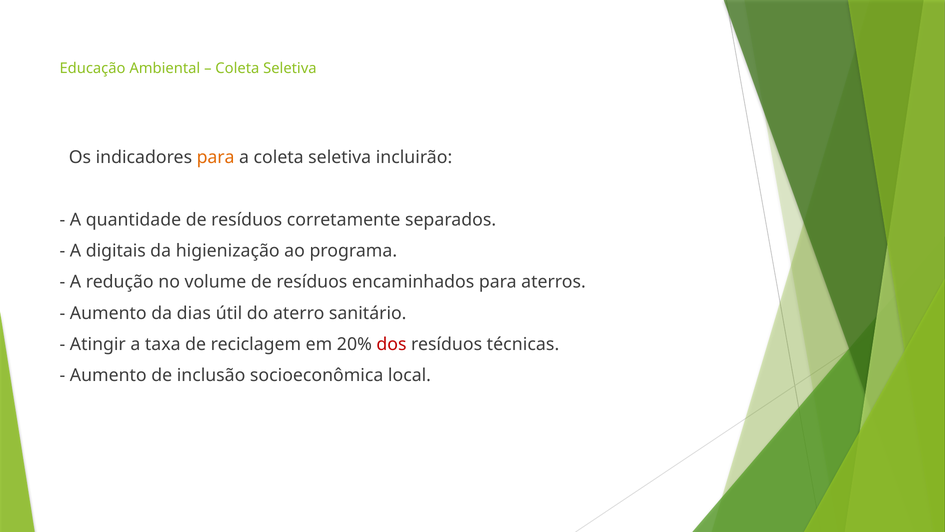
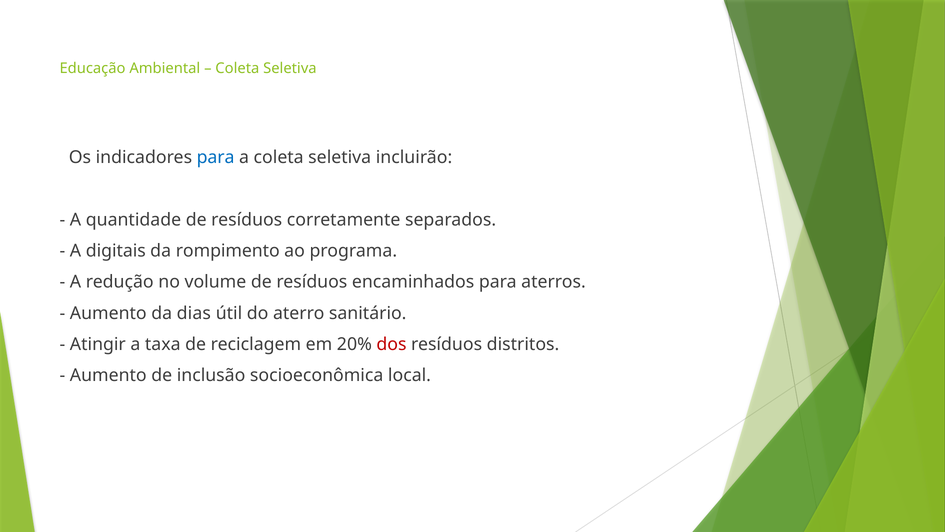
para colour: orange -> blue (216, 157)
higienização: higienização -> rompimento (228, 251)
técnicas: técnicas -> distritos (523, 344)
